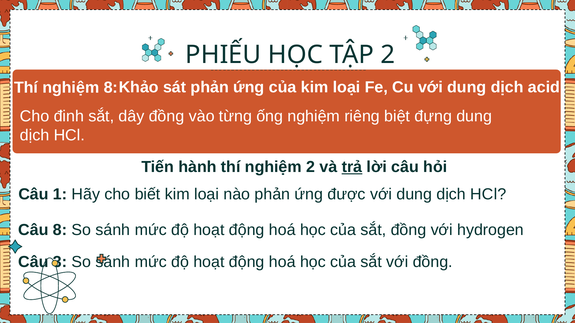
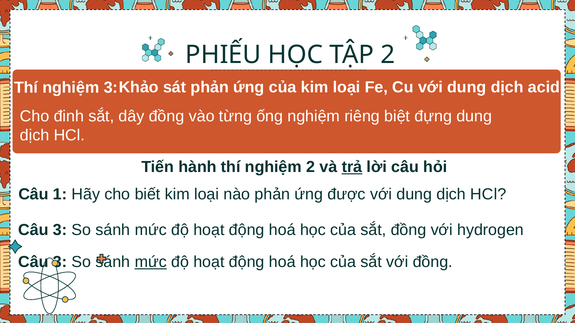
nghiệm 8: 8 -> 3 (111, 88)
8: 8 -> 3 (60, 230)
mức underline: none -> present (151, 262)
